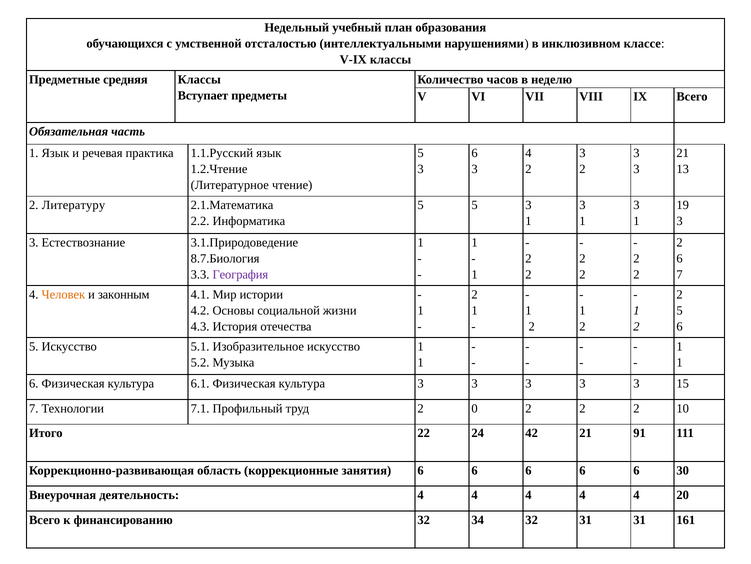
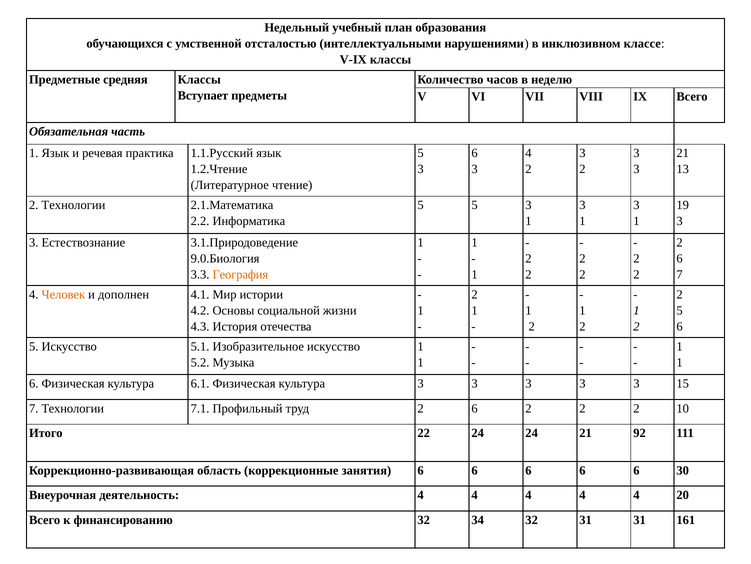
2 Литературу: Литературу -> Технологии (74, 205)
8.7.Биология: 8.7.Биология -> 9.0.Биология (225, 258)
География colour: purple -> orange (240, 274)
законным: законным -> дополнен (124, 294)
труд 2 0: 0 -> 6 (475, 408)
24 42: 42 -> 24 (532, 433)
91: 91 -> 92 (640, 433)
